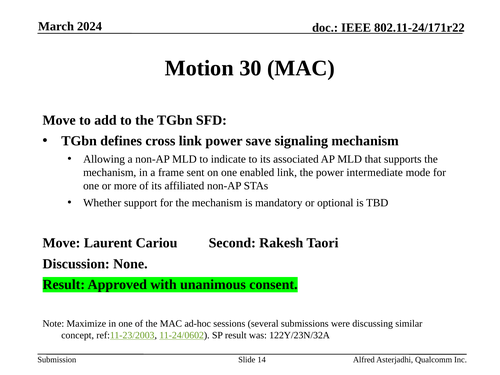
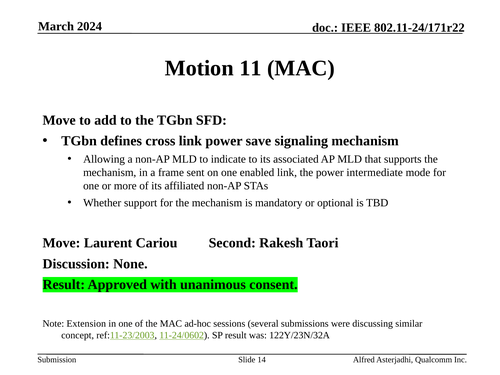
30: 30 -> 11 (250, 68)
Maximize: Maximize -> Extension (86, 324)
